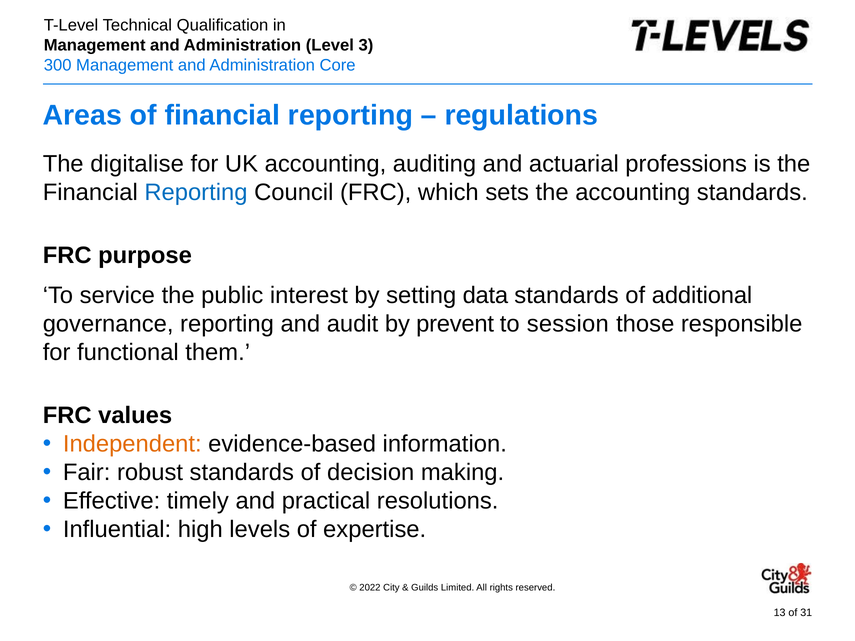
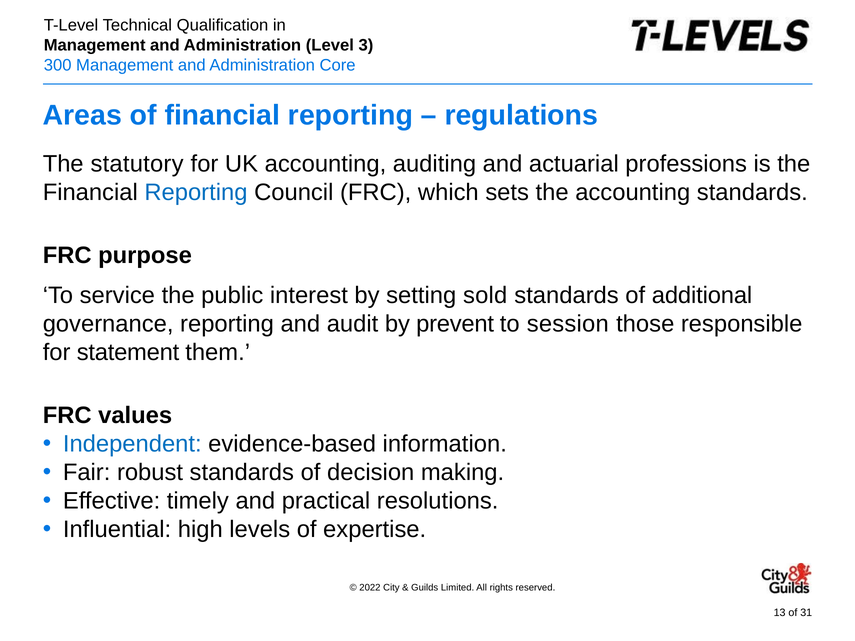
digitalise: digitalise -> statutory (137, 164)
data: data -> sold (485, 296)
functional: functional -> statement (128, 353)
Independent colour: orange -> blue (132, 444)
